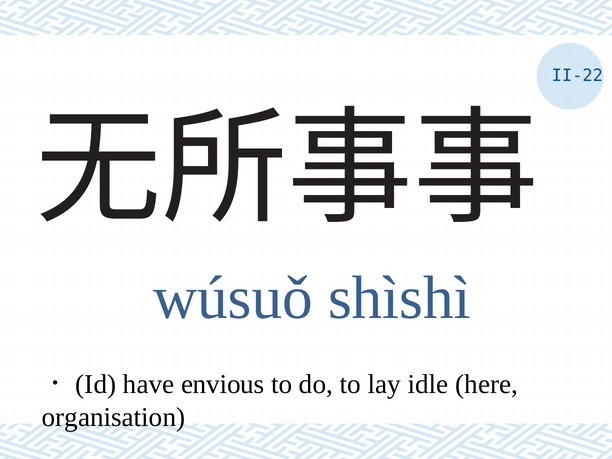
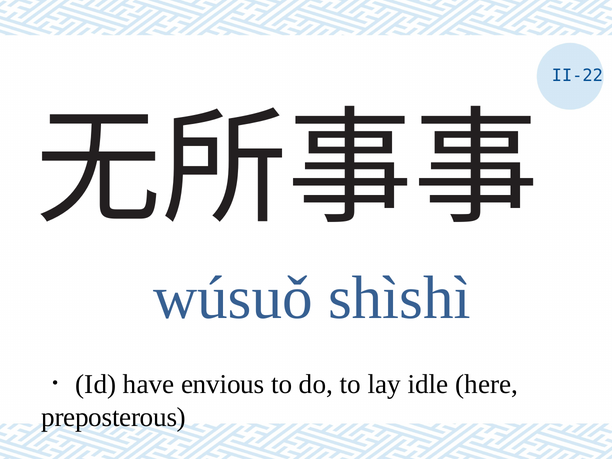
organisation: organisation -> preposterous (114, 417)
